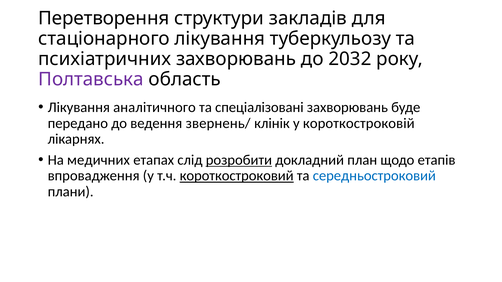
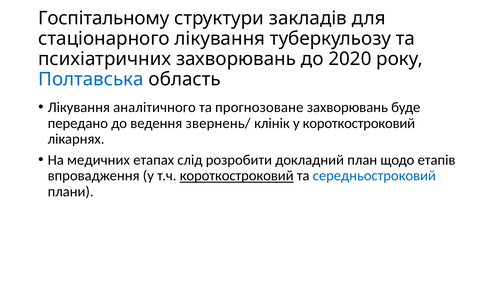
Перетворення: Перетворення -> Госпітальному (104, 18)
2032: 2032 -> 2020 (350, 59)
Полтавська colour: purple -> blue (91, 79)
спеціалізовані: спеціалізовані -> прогнозоване (259, 108)
у короткостроковій: короткостроковій -> короткостроковий (359, 123)
розробити underline: present -> none (239, 160)
